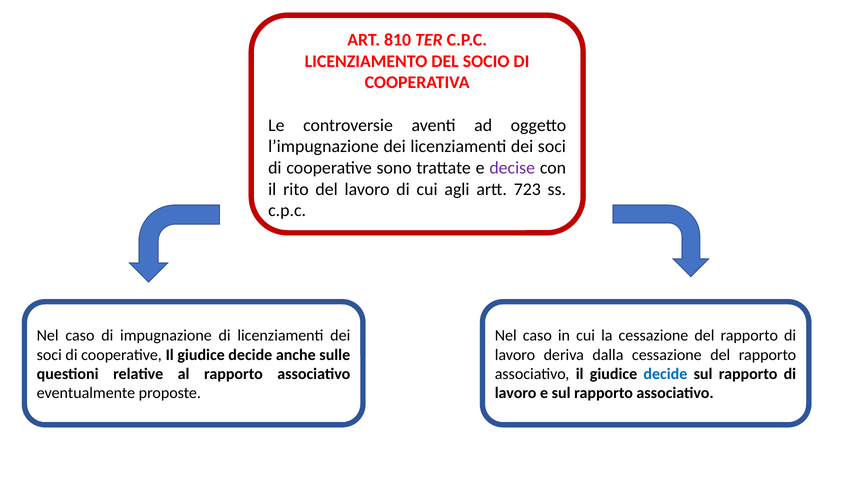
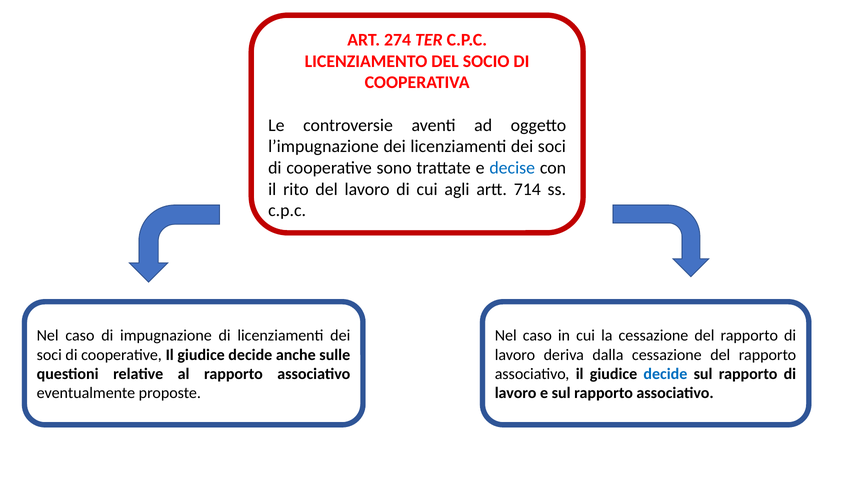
810: 810 -> 274 (398, 40)
decise colour: purple -> blue (512, 168)
723: 723 -> 714 (527, 189)
